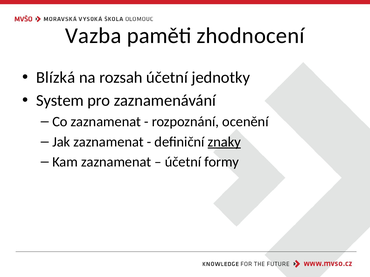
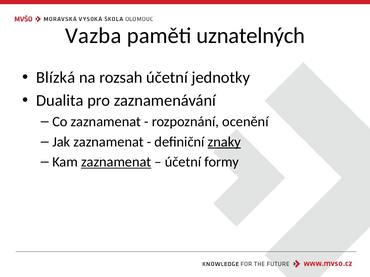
zhodnocení: zhodnocení -> uznatelných (251, 36)
System: System -> Dualita (60, 101)
zaznamenat underline: none -> present (116, 162)
